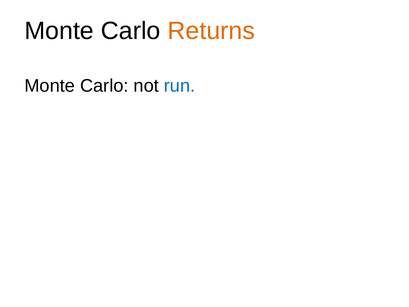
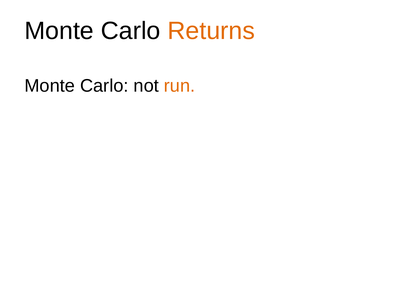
run colour: blue -> orange (180, 86)
